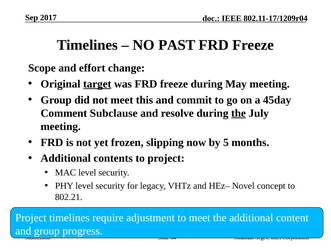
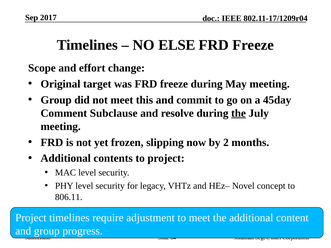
PAST: PAST -> ELSE (177, 45)
target underline: present -> none (97, 84)
5: 5 -> 2 (226, 143)
802.21: 802.21 -> 806.11 (69, 197)
